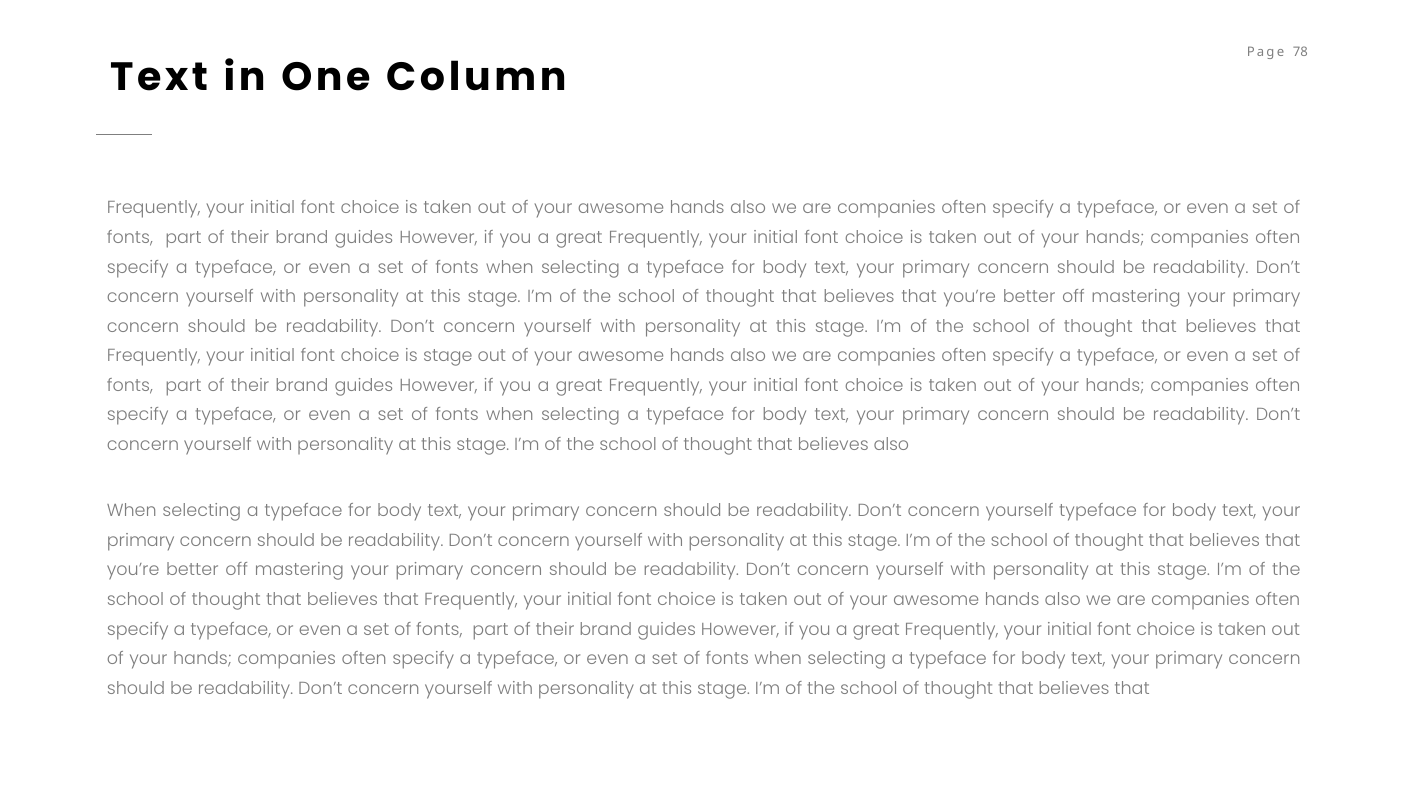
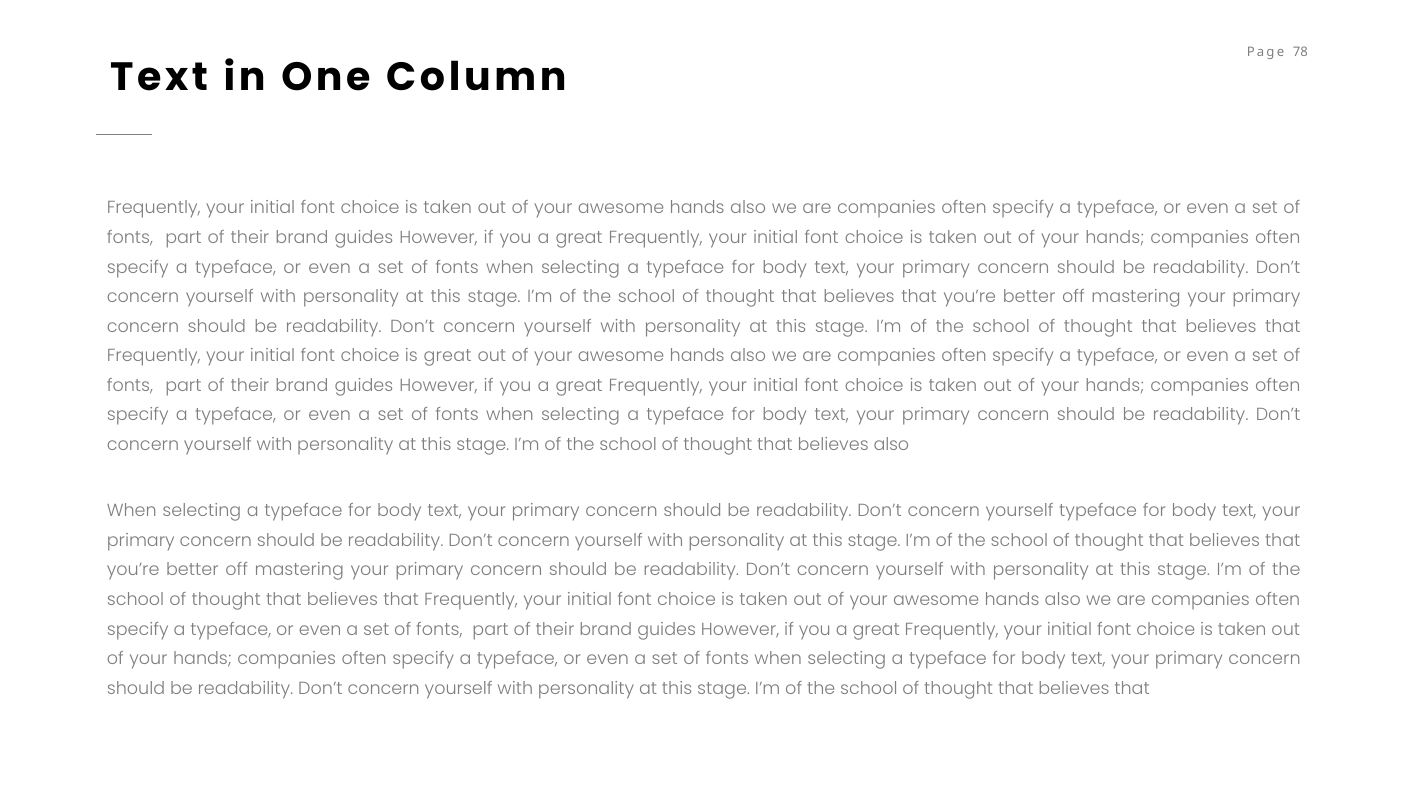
is stage: stage -> great (448, 356)
